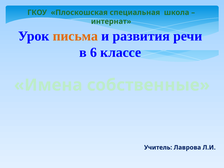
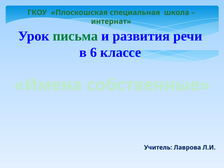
письма colour: orange -> green (75, 36)
